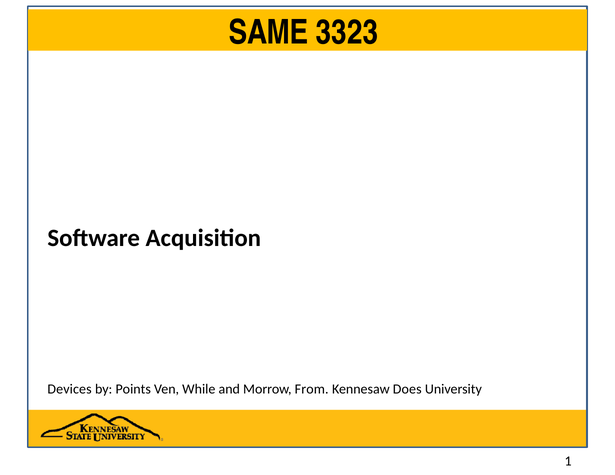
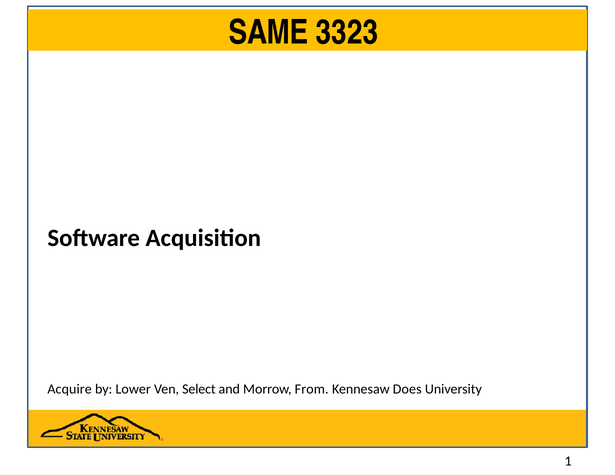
Devices: Devices -> Acquire (70, 389)
Points: Points -> Lower (133, 389)
While: While -> Select (199, 389)
